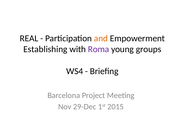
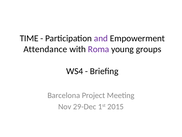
REAL: REAL -> TIME (29, 38)
and colour: orange -> purple (101, 38)
Establishing: Establishing -> Attendance (45, 49)
